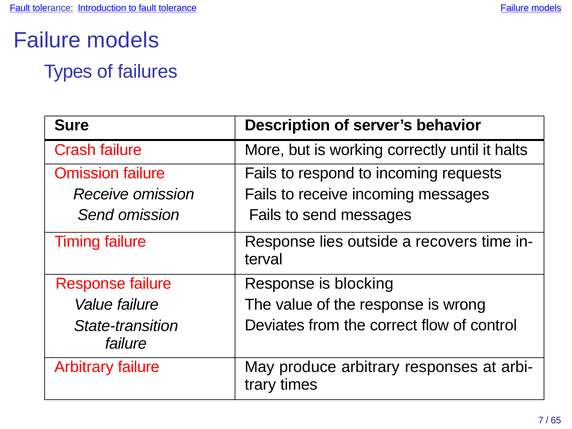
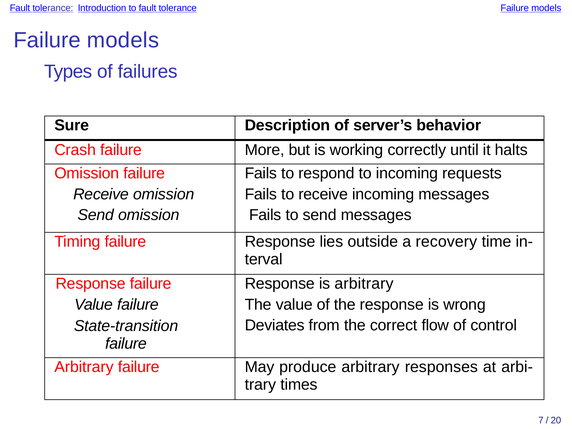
recovers: recovers -> recovery (446, 242)
is blocking: blocking -> arbitrary (364, 284)
65: 65 -> 20 (556, 421)
